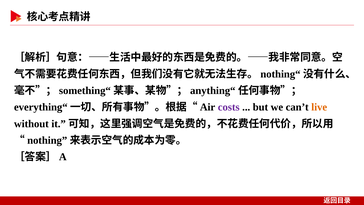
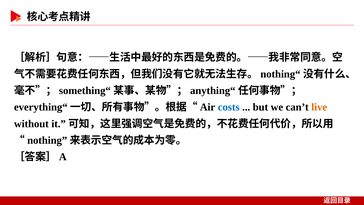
costs colour: purple -> blue (229, 107)
